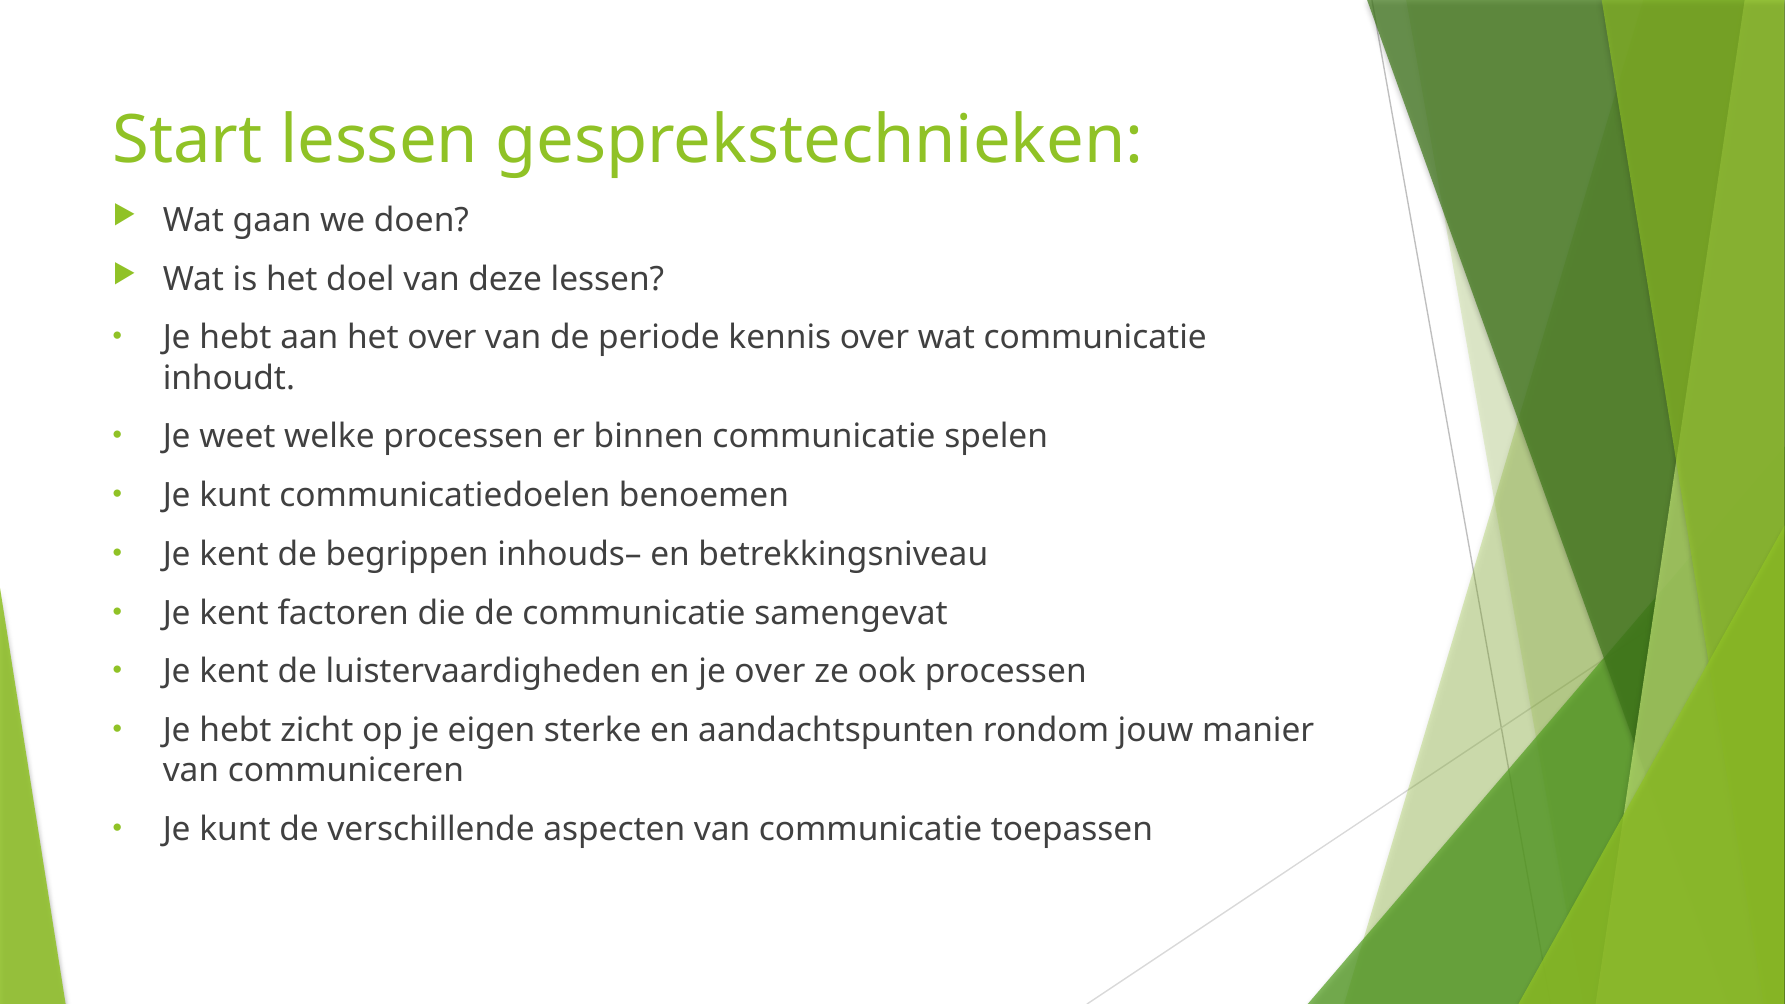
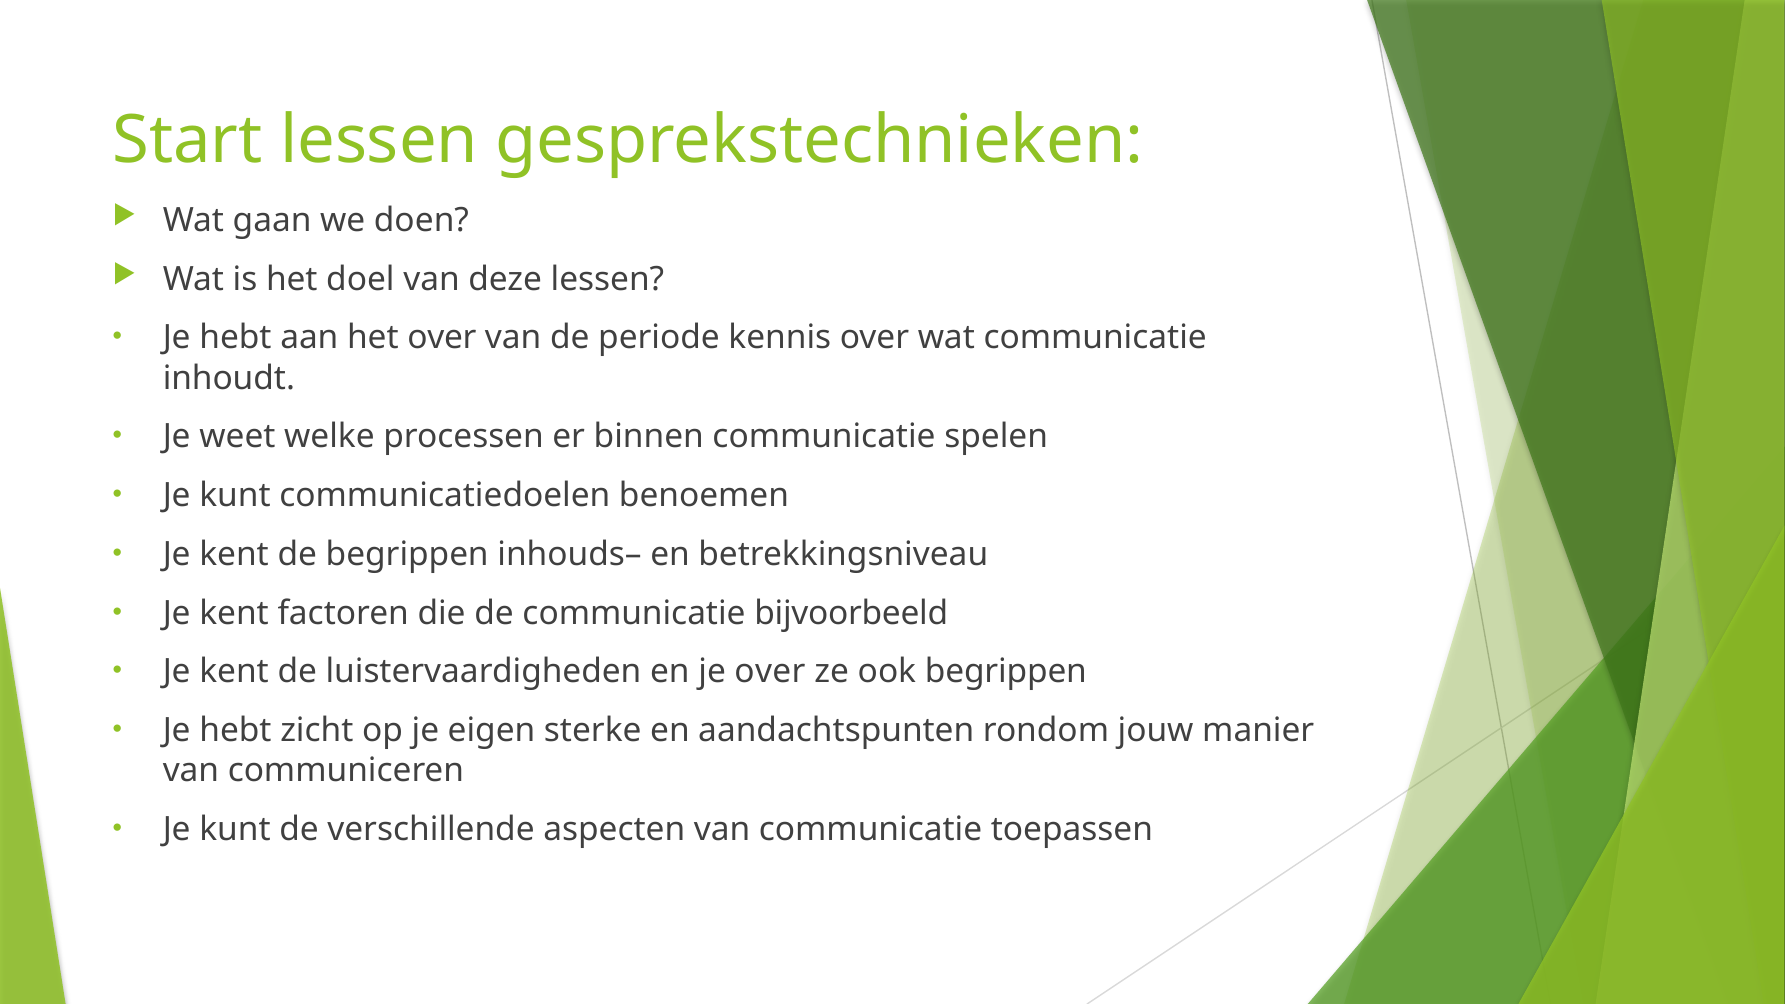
samengevat: samengevat -> bijvoorbeeld (851, 613)
ook processen: processen -> begrippen (1006, 672)
